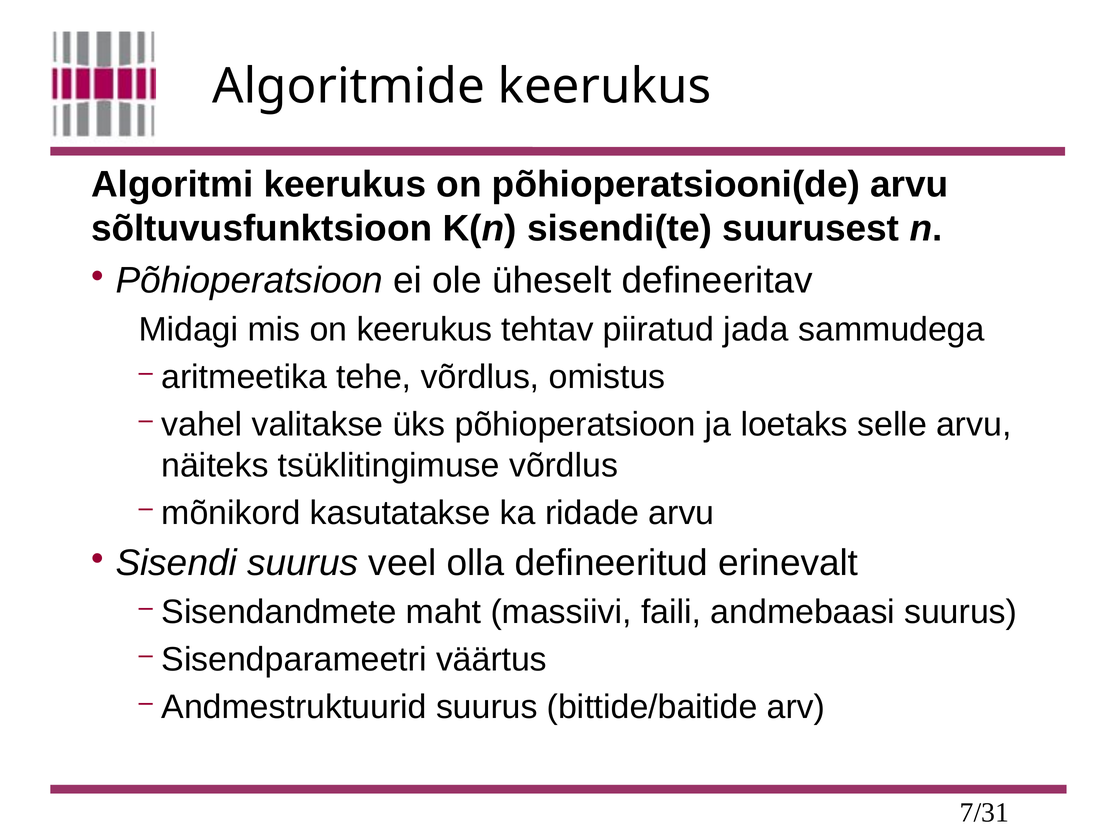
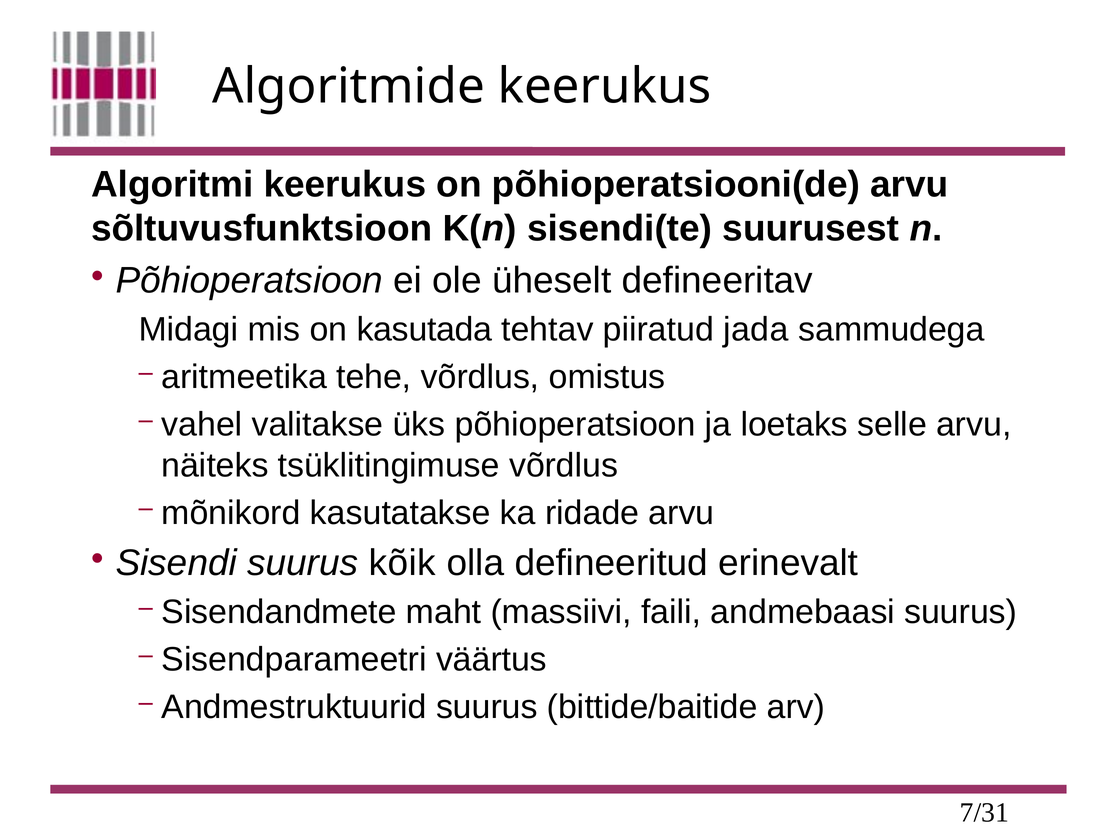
on keerukus: keerukus -> kasutada (424, 330)
veel: veel -> kõik (402, 563)
